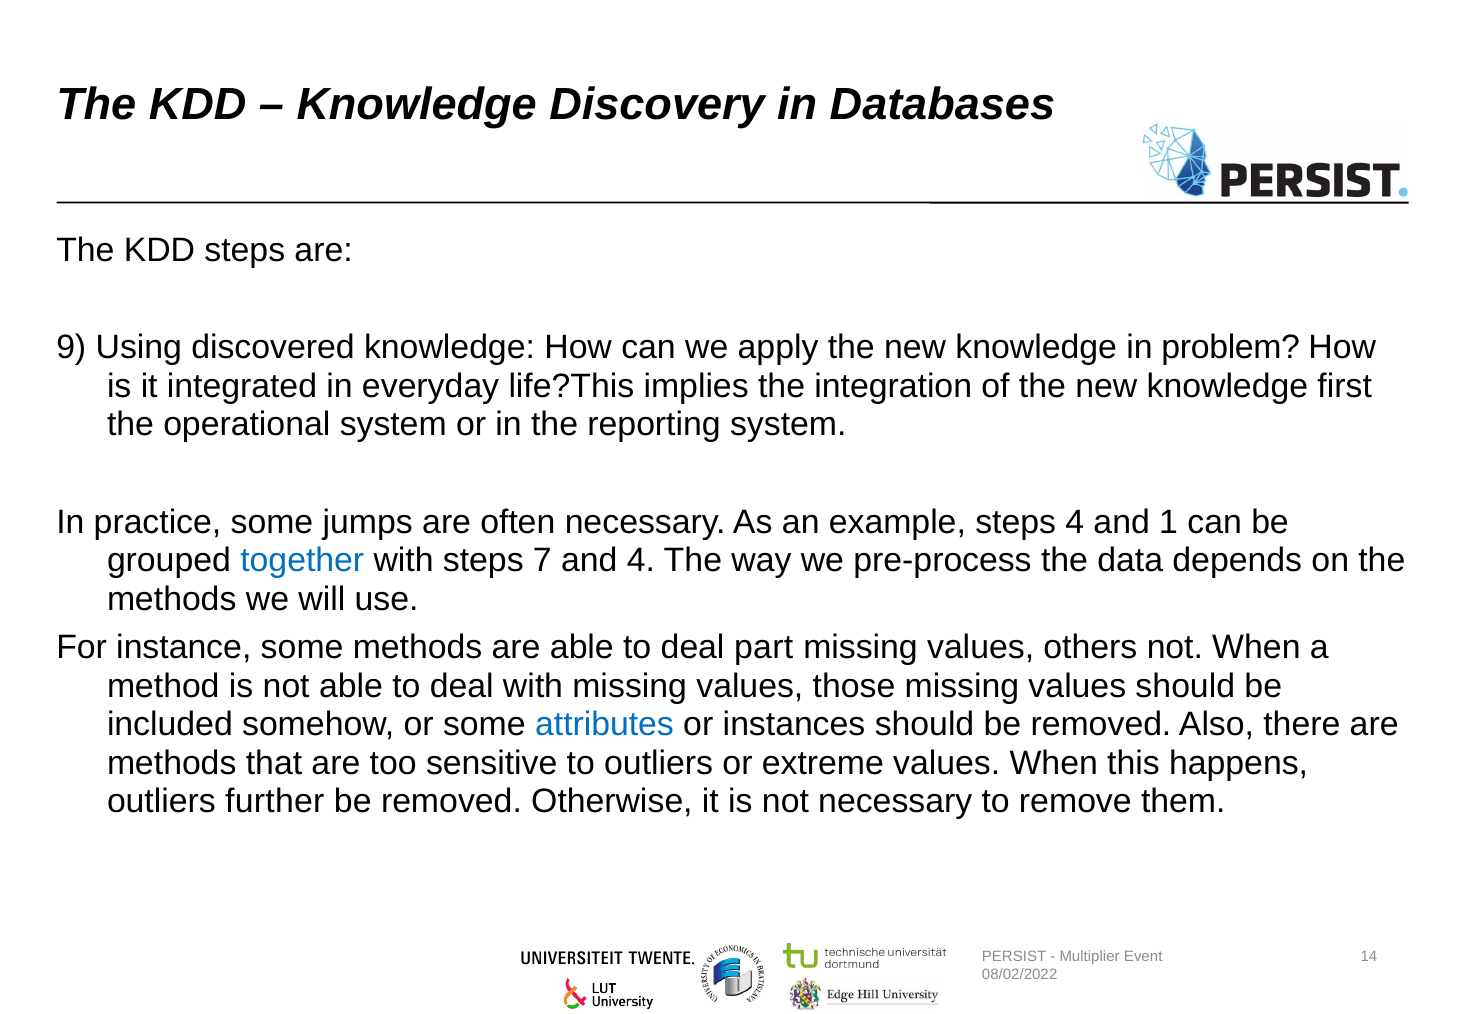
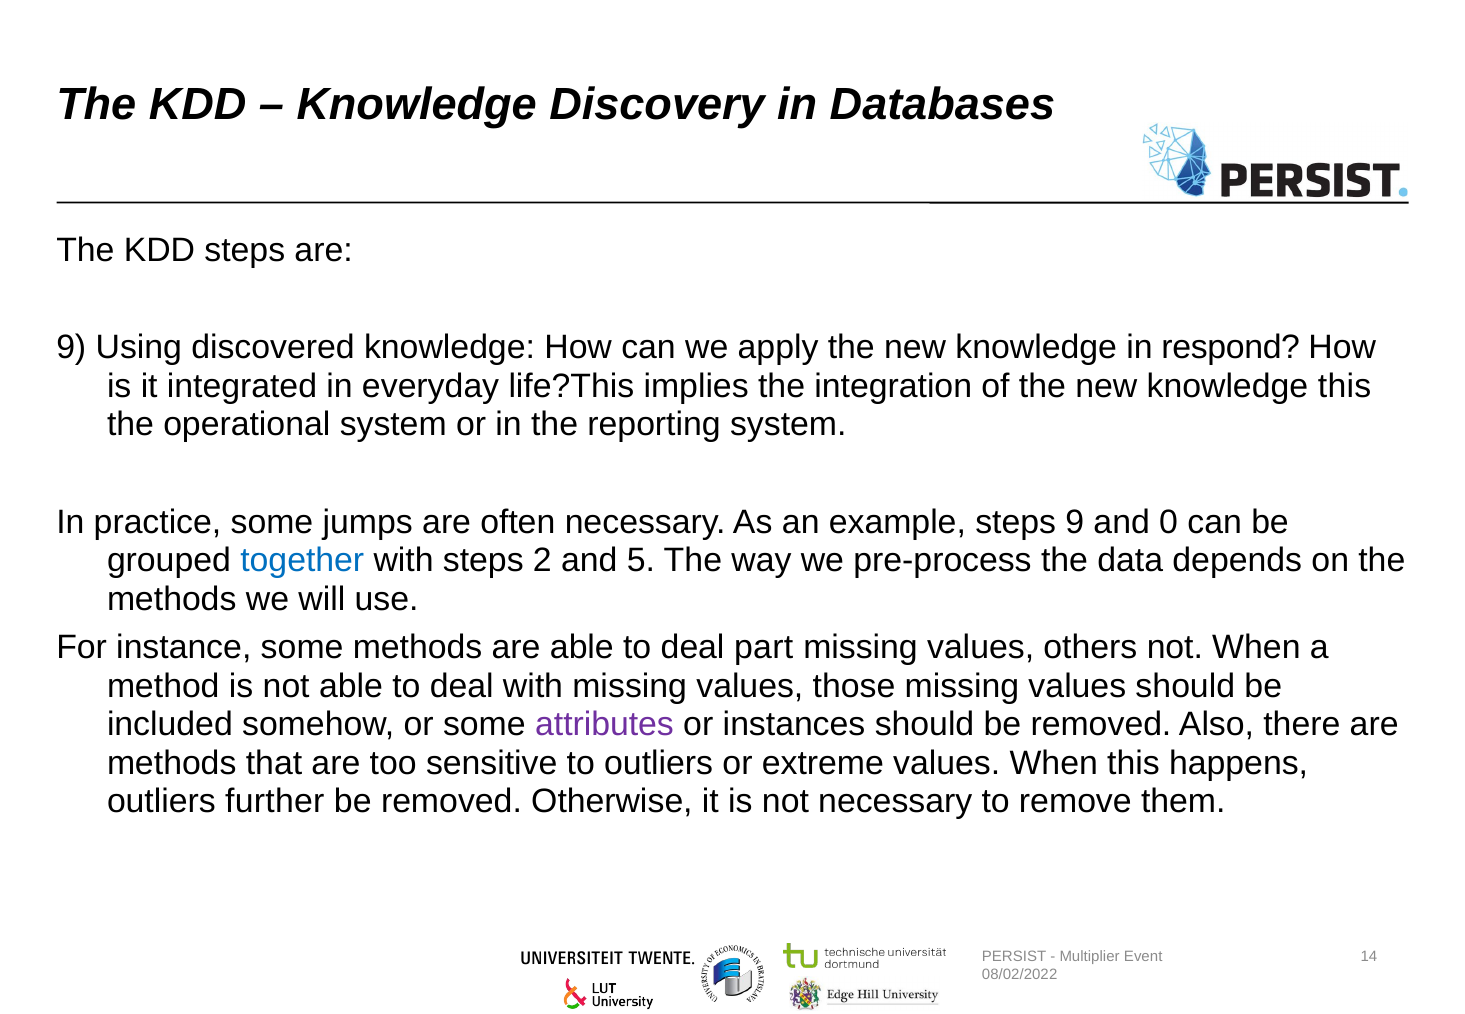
problem: problem -> respond (1231, 348)
knowledge first: first -> this (1345, 386)
steps 4: 4 -> 9 (1075, 522)
1: 1 -> 0 (1169, 522)
7: 7 -> 2 (542, 561)
and 4: 4 -> 5 (641, 561)
attributes colour: blue -> purple (604, 725)
